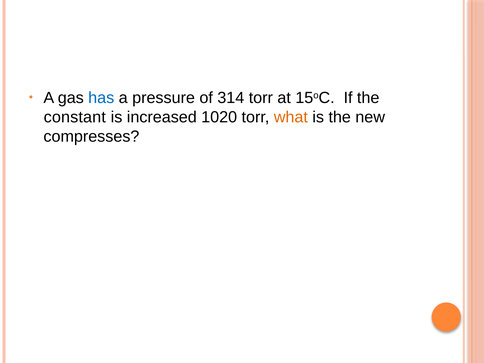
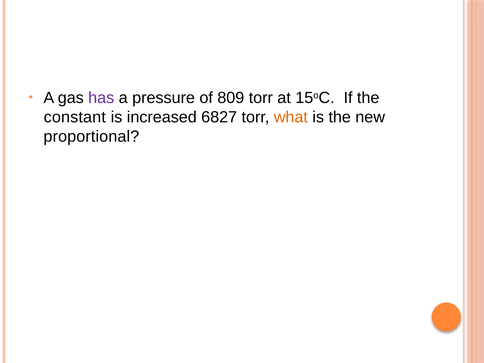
has colour: blue -> purple (101, 98)
314: 314 -> 809 (231, 98)
1020: 1020 -> 6827 (219, 117)
compresses: compresses -> proportional (91, 137)
